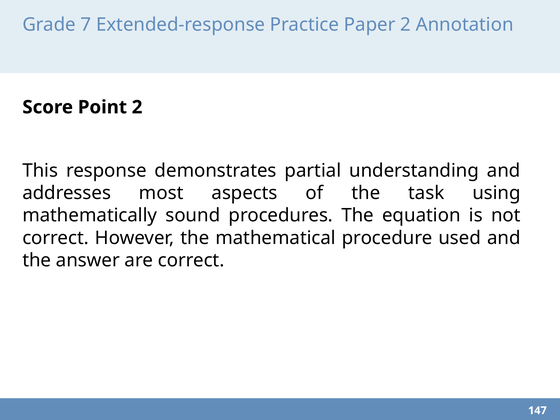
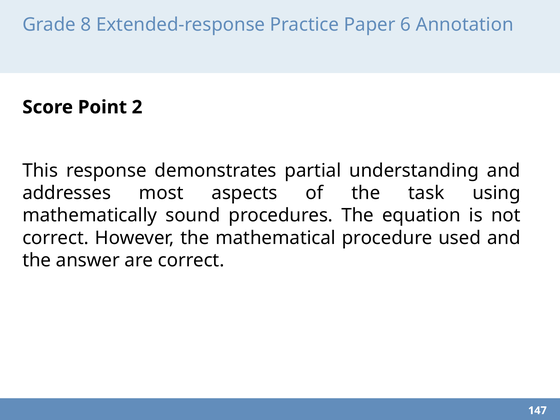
7: 7 -> 8 (86, 25)
Paper 2: 2 -> 6 (406, 25)
